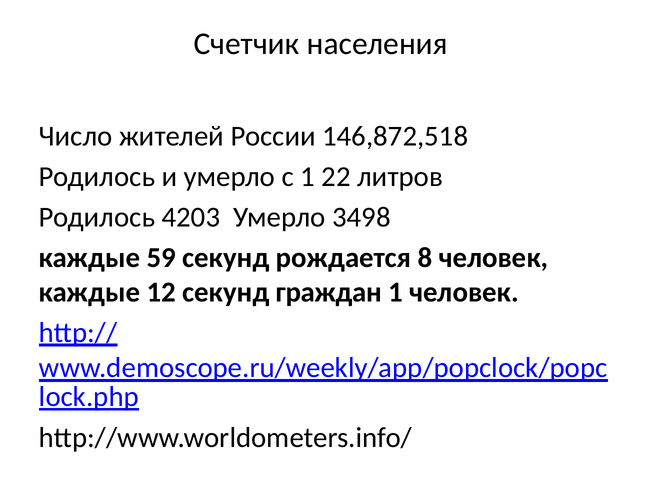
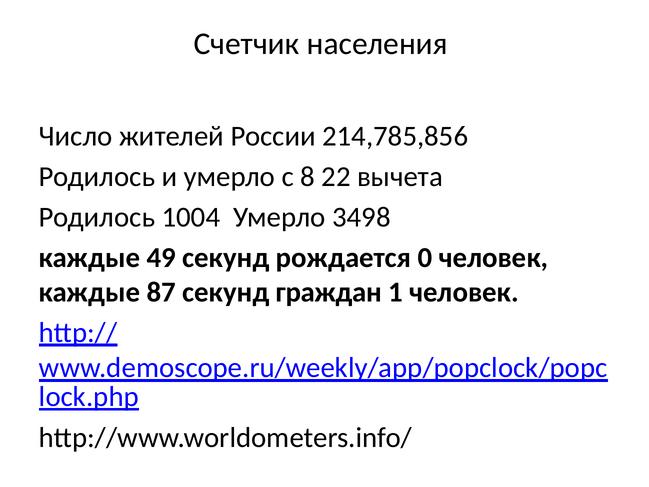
146,872,518: 146,872,518 -> 214,785,856 (395, 136)
с 1: 1 -> 8 (308, 177)
литров: литров -> вычета (400, 177)
4203: 4203 -> 1004 (191, 217)
59: 59 -> 49 (161, 257)
8: 8 -> 0 (425, 257)
12: 12 -> 87 (161, 292)
